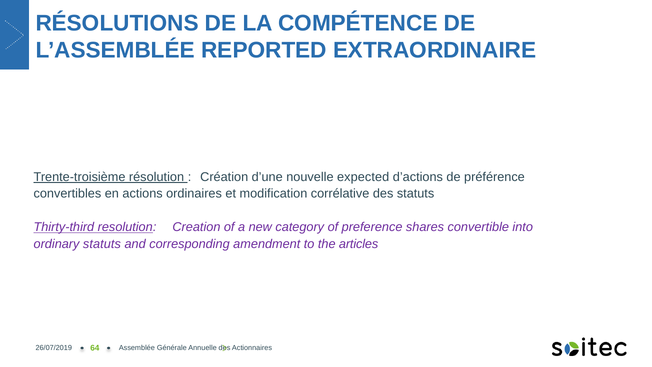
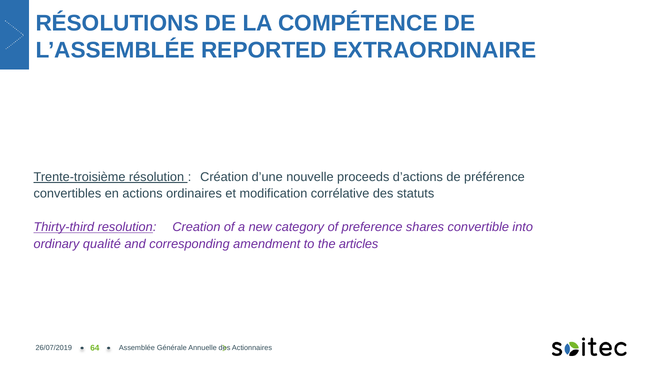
expected: expected -> proceeds (363, 177)
ordinary statuts: statuts -> qualité (102, 244)
